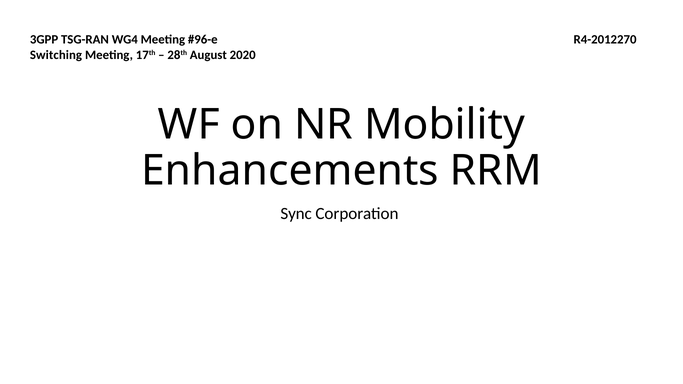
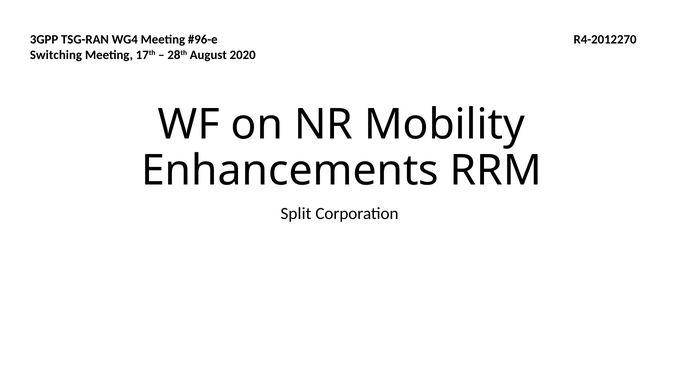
Sync: Sync -> Split (296, 213)
